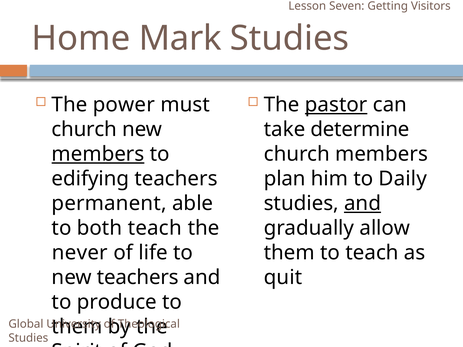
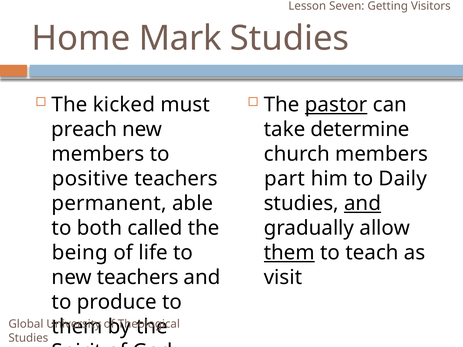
power: power -> kicked (124, 105)
church: church -> preach (84, 130)
members underline: present -> none (98, 154)
edifying: edifying -> positive (90, 179)
plan: plan -> part (285, 179)
both teach: teach -> called (155, 228)
never: never -> being (80, 253)
them underline: none -> present (289, 253)
quit: quit -> visit (283, 278)
